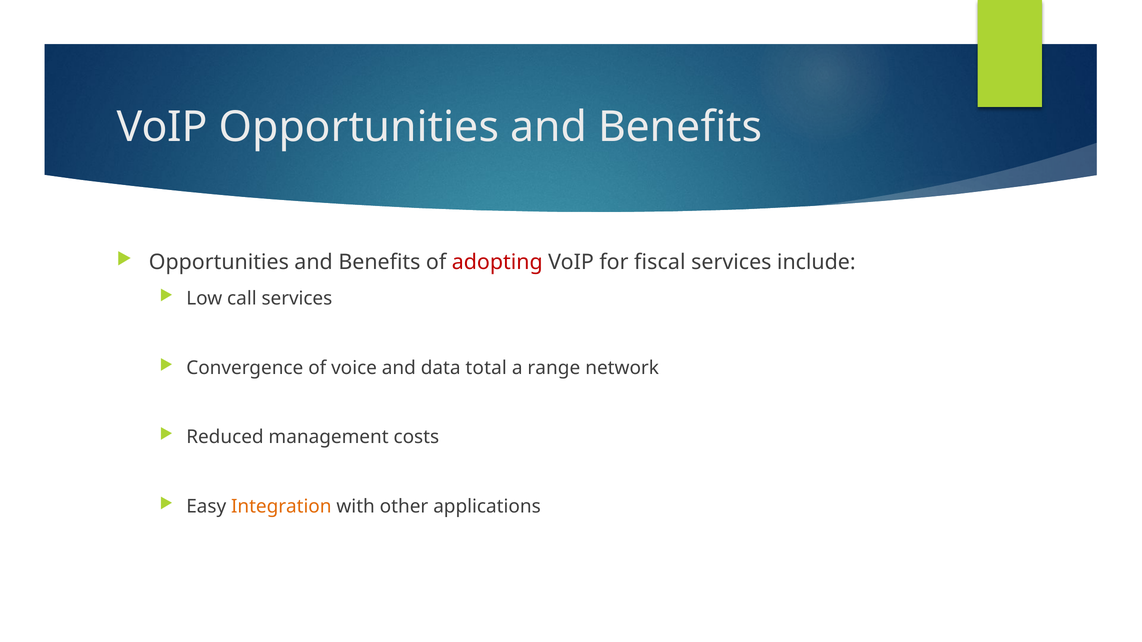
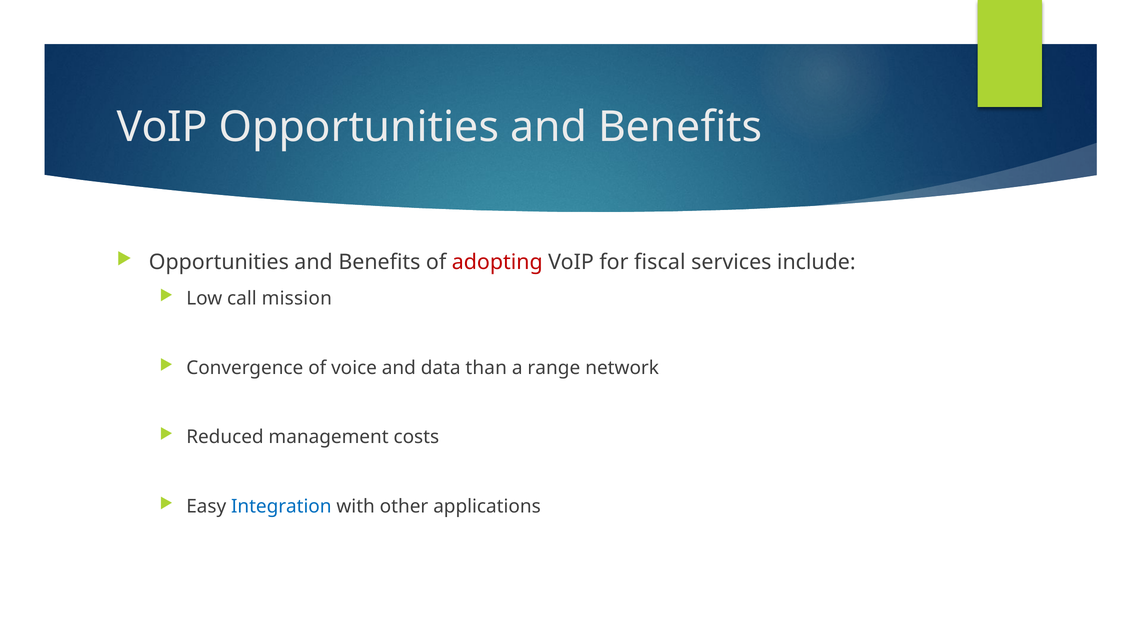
call services: services -> mission (297, 298)
total: total -> than (486, 368)
Integration colour: orange -> blue (281, 507)
